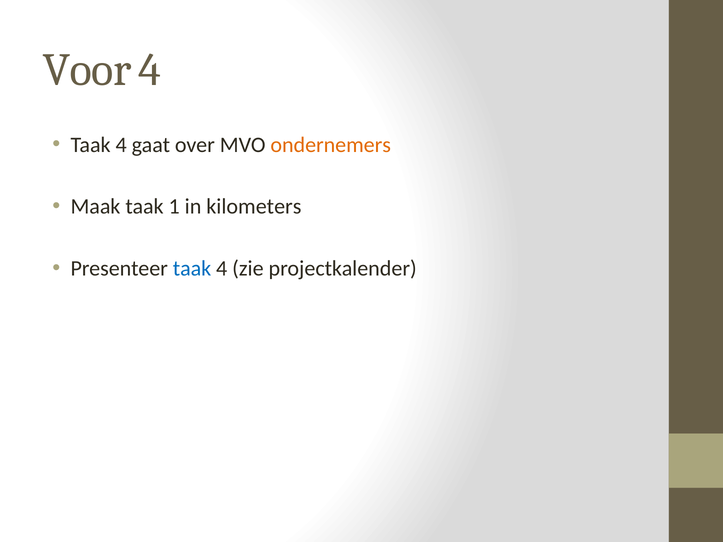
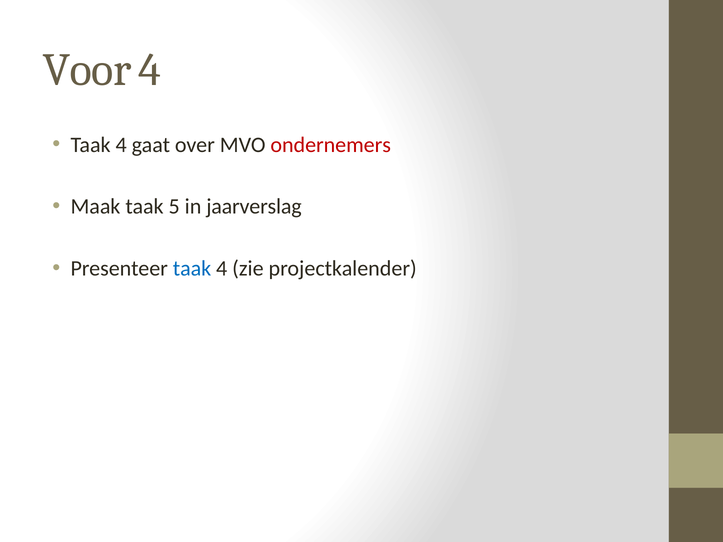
ondernemers colour: orange -> red (331, 145)
1: 1 -> 5 (174, 207)
kilometers: kilometers -> jaarverslag (254, 207)
